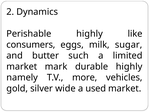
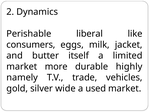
Perishable highly: highly -> liberal (90, 34)
sugar: sugar -> jacket (129, 45)
such: such -> itself (79, 55)
mark: mark -> more (56, 66)
more: more -> trade (85, 77)
